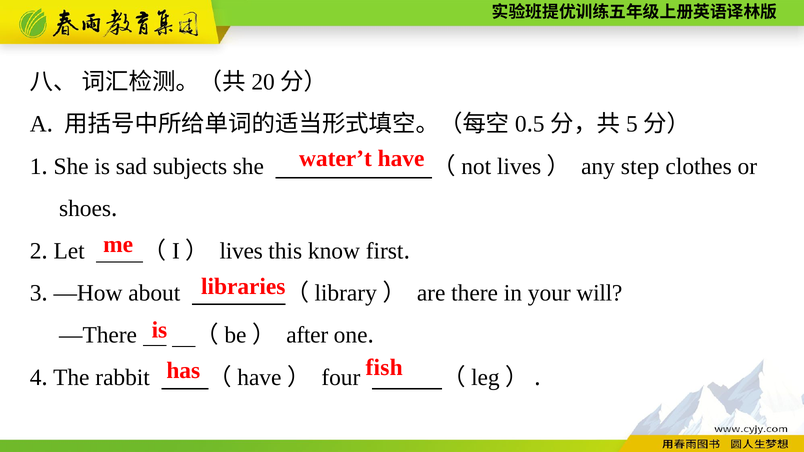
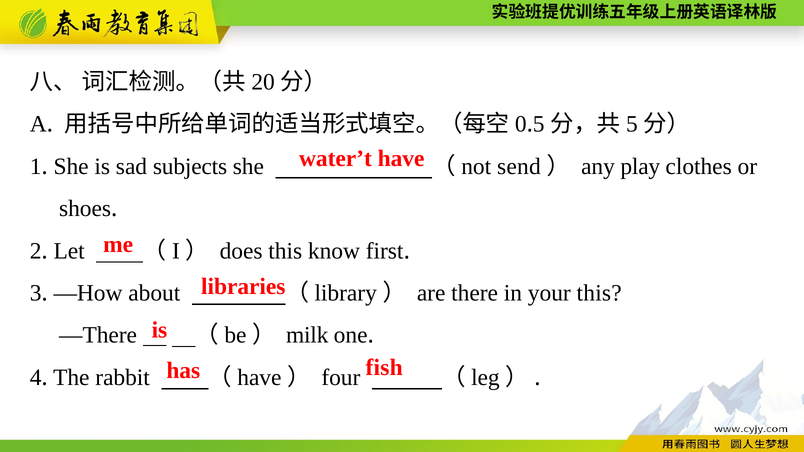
lives: lives -> send (519, 167)
step: step -> play (640, 167)
lives: lives -> does (241, 251)
your will: will -> this (599, 293)
after: after -> milk (307, 335)
